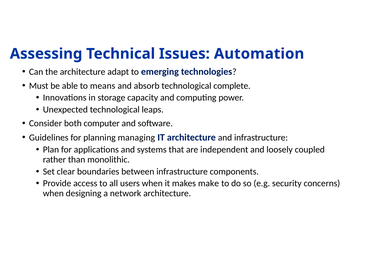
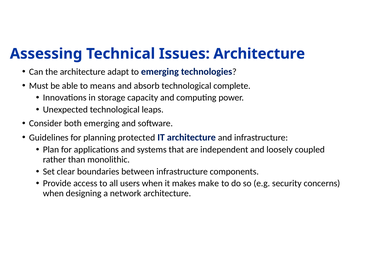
Issues Automation: Automation -> Architecture (259, 54)
both computer: computer -> emerging (102, 123)
managing: managing -> protected (136, 138)
